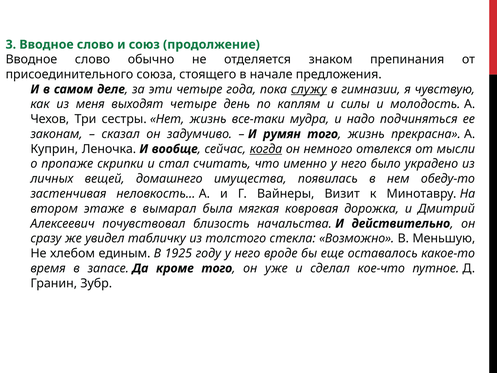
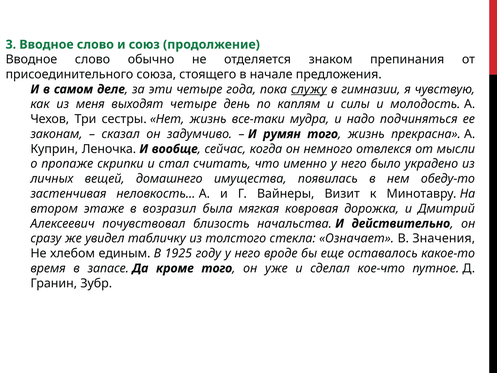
когда underline: present -> none (266, 149)
вымарал: вымарал -> возразил (170, 209)
Возможно: Возможно -> Означает (357, 238)
Меньшую: Меньшую -> Значения (444, 238)
